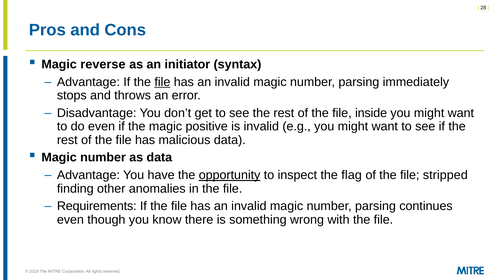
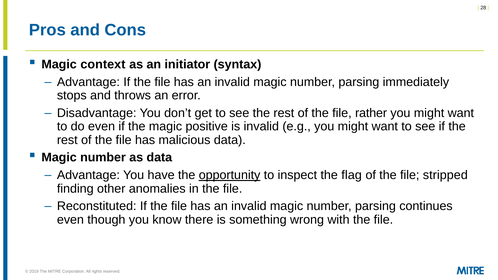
reverse: reverse -> context (103, 65)
file underline: present -> none (162, 82)
inside: inside -> rather (371, 113)
Requirements: Requirements -> Reconstituted (97, 206)
